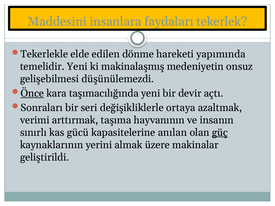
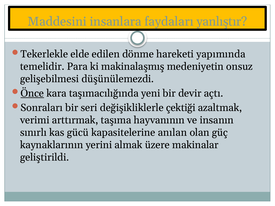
tekerlek: tekerlek -> yanlıştır (222, 22)
temelidir Yeni: Yeni -> Para (77, 67)
ortaya: ortaya -> çektiği (181, 108)
güç underline: present -> none (220, 133)
